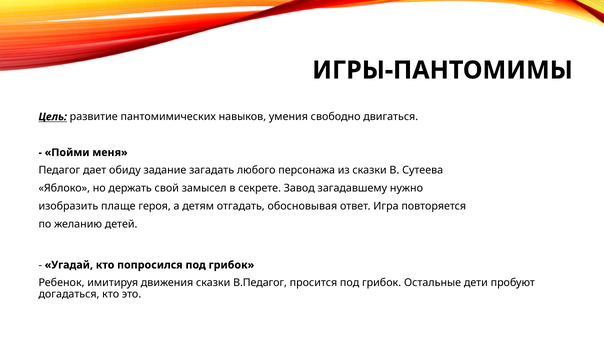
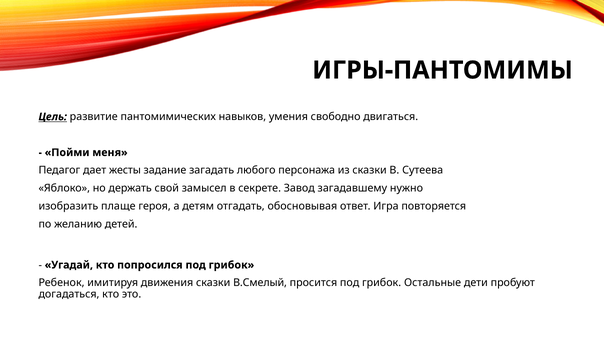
обиду: обиду -> жесты (125, 170)
В.Педагог: В.Педагог -> В.Смелый (260, 283)
